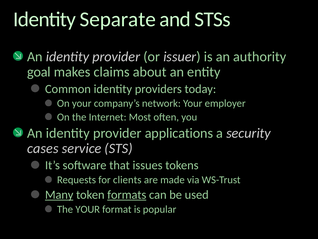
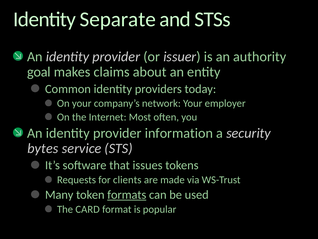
applications: applications -> information (179, 133)
cases: cases -> bytes (43, 148)
Many underline: present -> none (59, 194)
The YOUR: YOUR -> CARD (88, 209)
